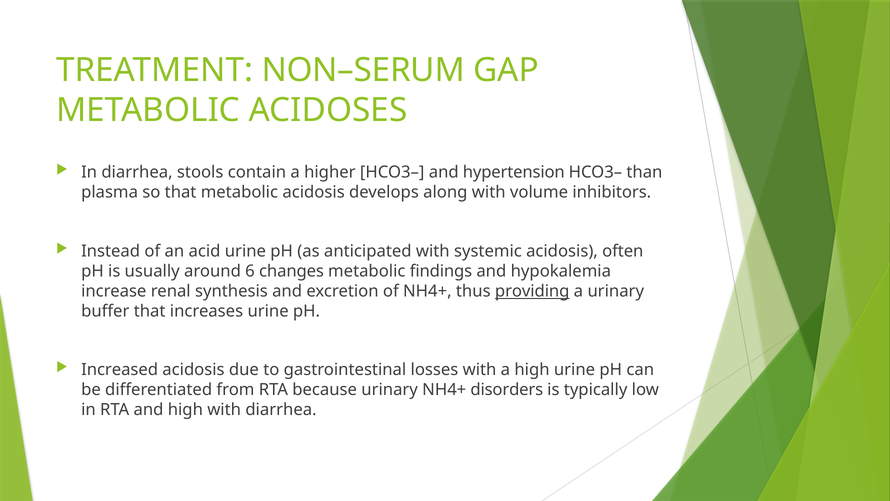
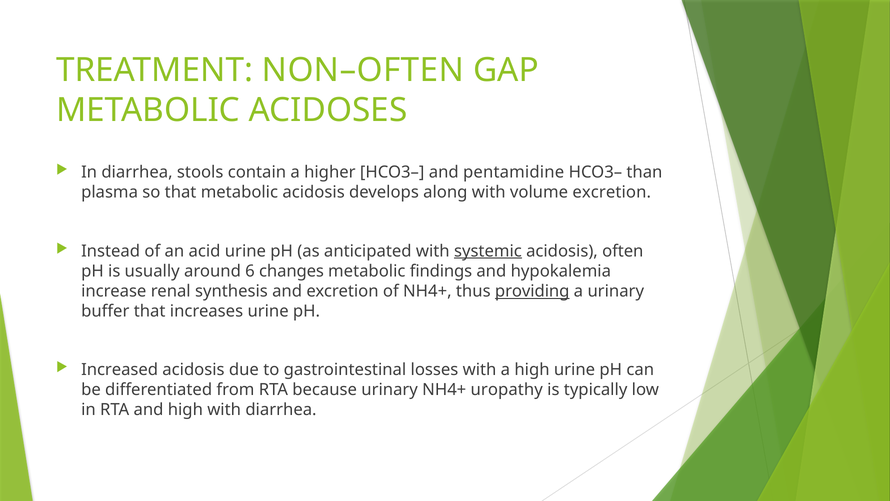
NON–SERUM: NON–SERUM -> NON–OFTEN (363, 70)
hypertension: hypertension -> pentamidine (514, 172)
volume inhibitors: inhibitors -> excretion (612, 192)
systemic underline: none -> present (488, 251)
disorders: disorders -> uropathy (507, 390)
